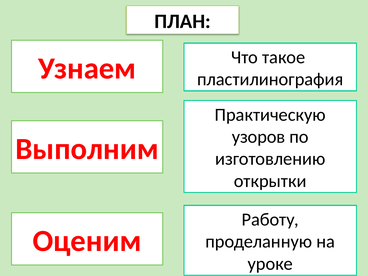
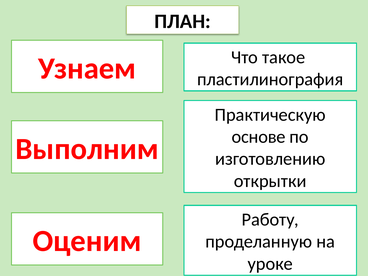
узоров: узоров -> основе (259, 137)
